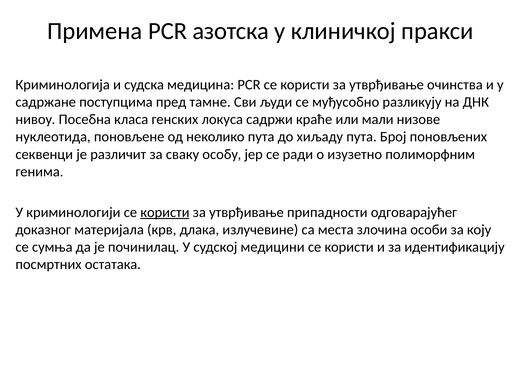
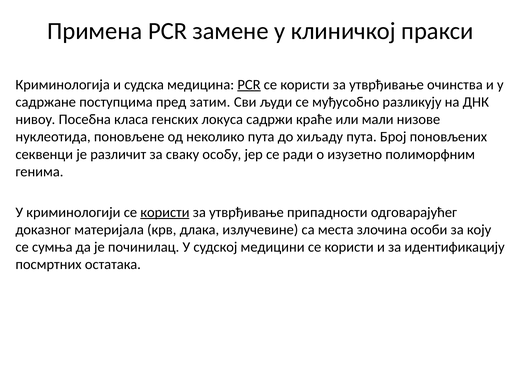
азотска: азотска -> замене (231, 31)
PCR underline: none -> present (249, 85)
тамне: тамне -> затим (210, 102)
